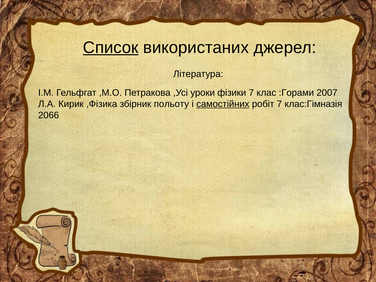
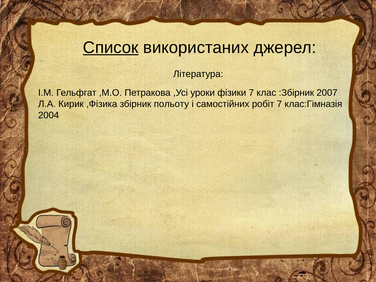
:Горами: :Горами -> :Збірник (296, 93)
самостійних underline: present -> none (223, 104)
2066: 2066 -> 2004 (49, 115)
